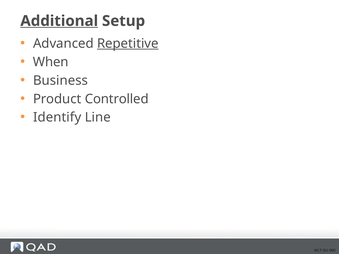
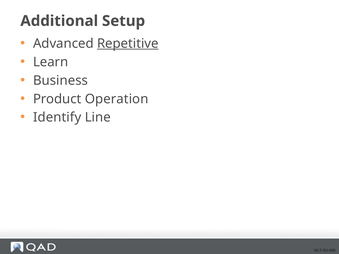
Additional underline: present -> none (59, 21)
When: When -> Learn (51, 62)
Controlled: Controlled -> Operation (117, 99)
